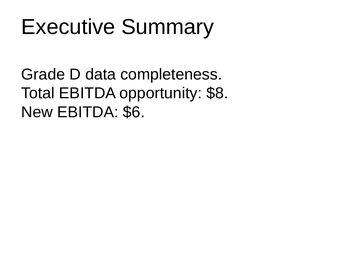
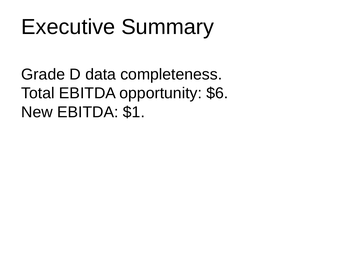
$8: $8 -> $6 (217, 93)
$6: $6 -> $1 (134, 112)
